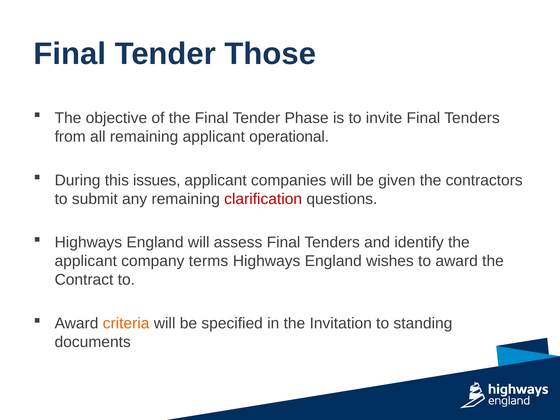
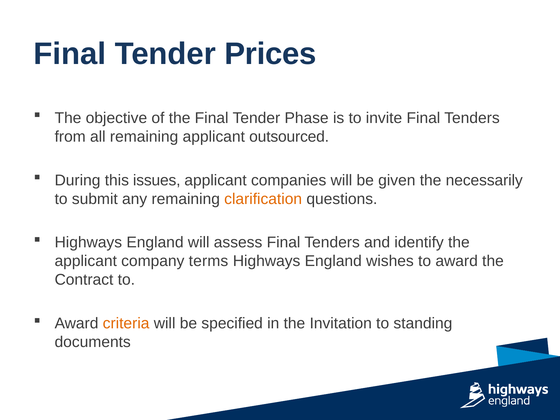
Those: Those -> Prices (270, 54)
operational: operational -> outsourced (289, 137)
contractors: contractors -> necessarily (484, 180)
clarification colour: red -> orange (263, 199)
